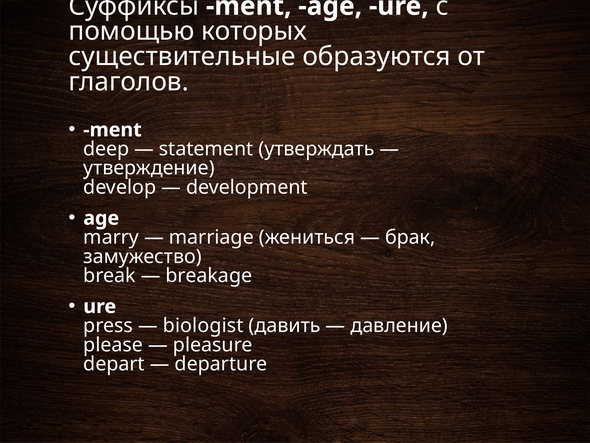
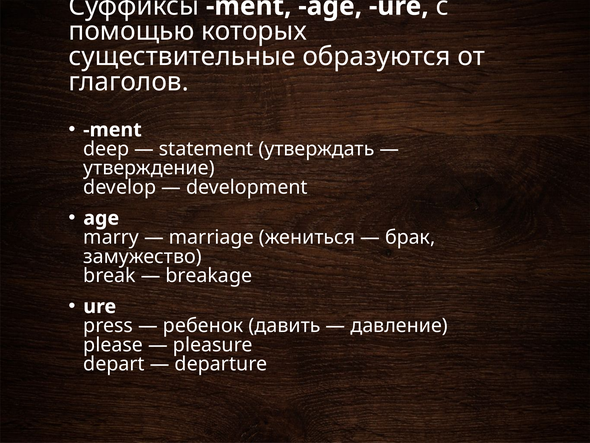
biologist: biologist -> ребенок (203, 325)
